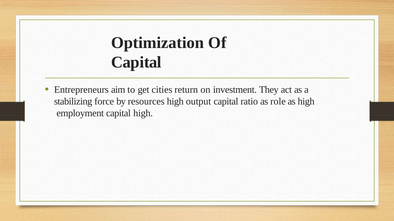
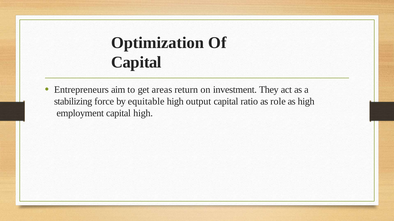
cities: cities -> areas (162, 90)
resources: resources -> equitable (146, 102)
